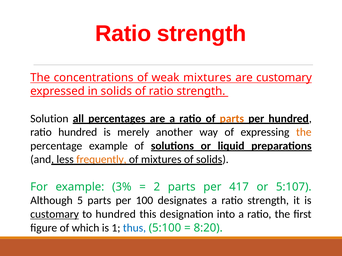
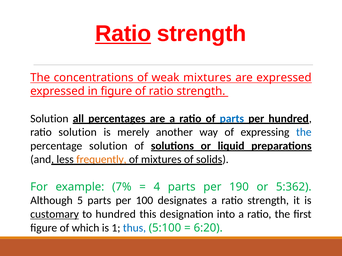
Ratio underline: none -> present (123, 34)
are customary: customary -> expressed (284, 78)
in solids: solids -> figure (116, 91)
parts colour: orange -> blue (232, 119)
ratio hundred: hundred -> solution (78, 132)
the colour: orange -> blue (304, 132)
percentage example: example -> solution (108, 146)
3%: 3% -> 7% (122, 187)
2: 2 -> 4 (157, 187)
417: 417 -> 190 (239, 187)
5:107: 5:107 -> 5:362 (294, 187)
8:20: 8:20 -> 6:20 (208, 228)
